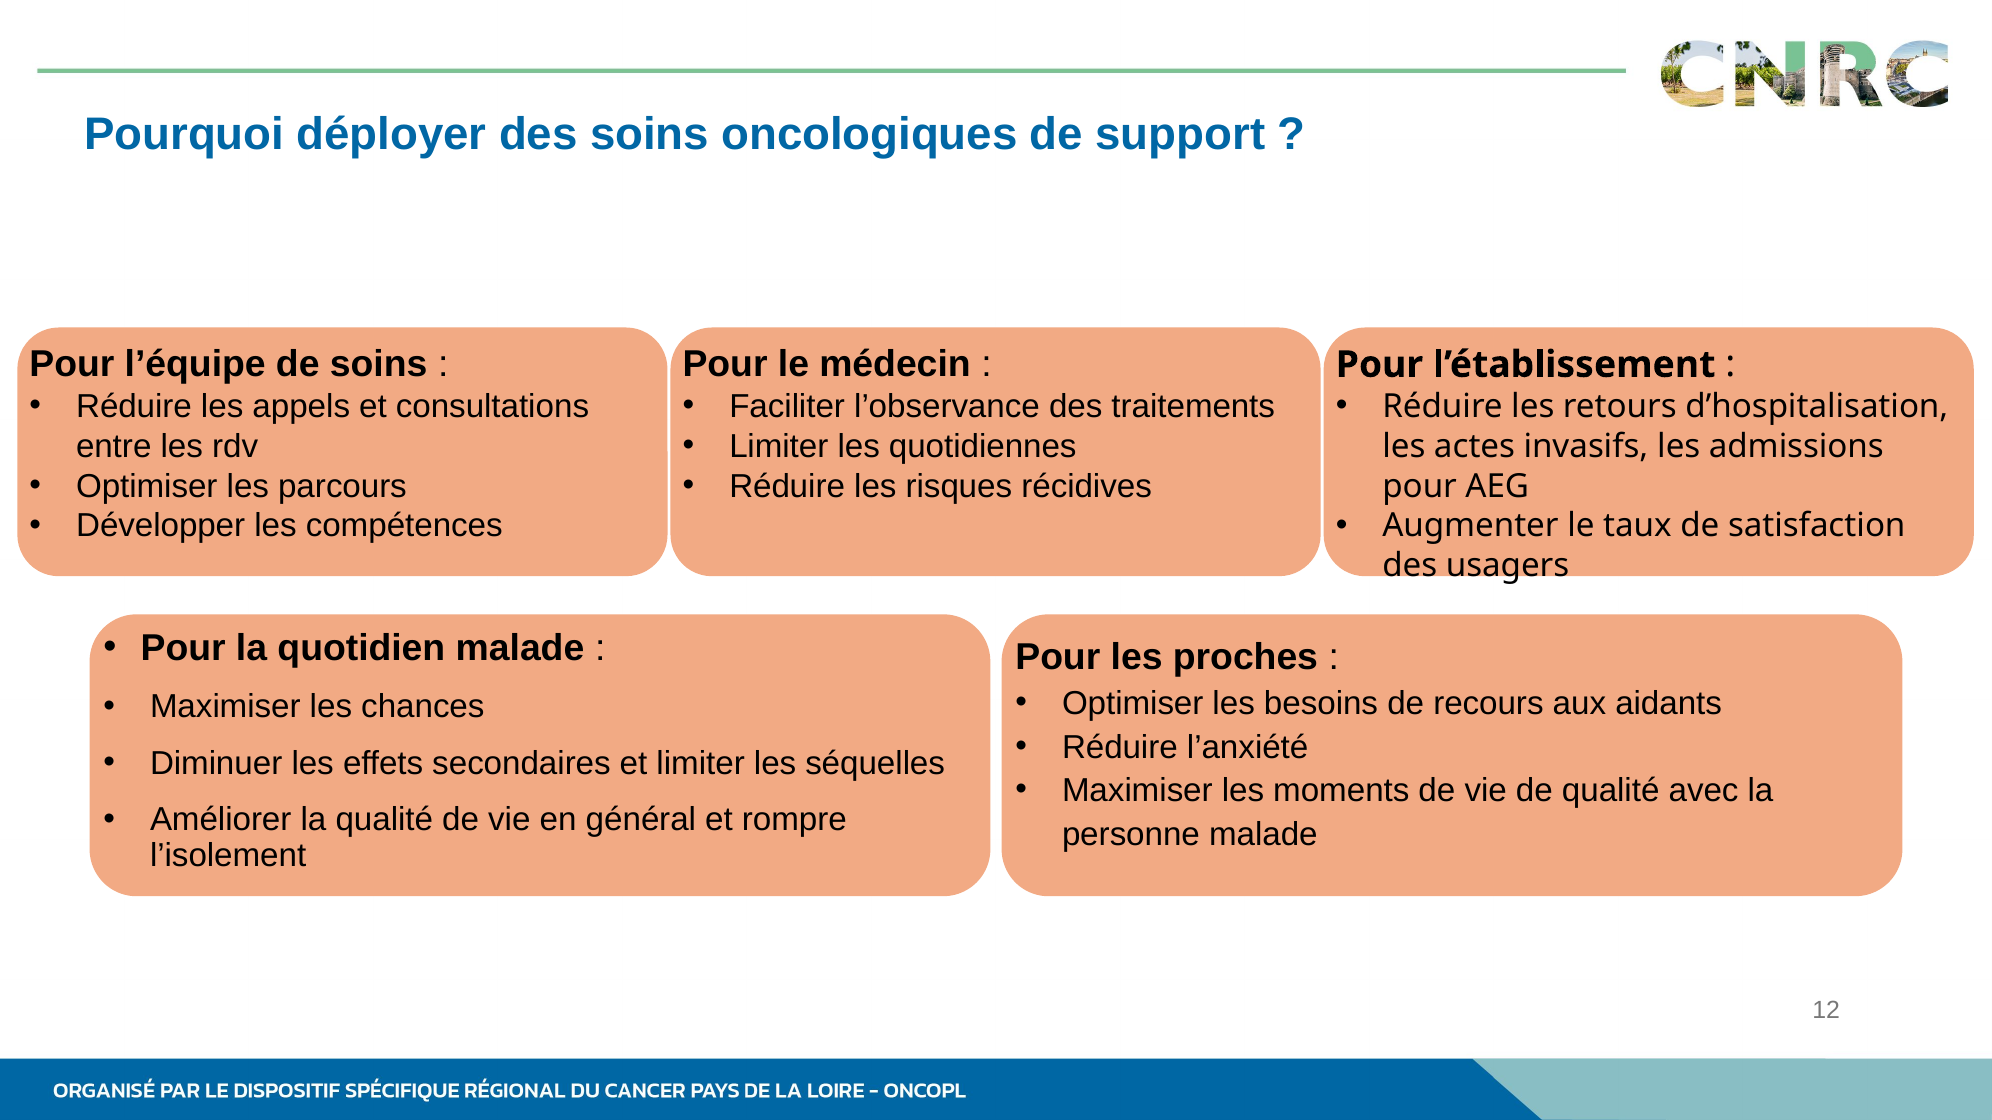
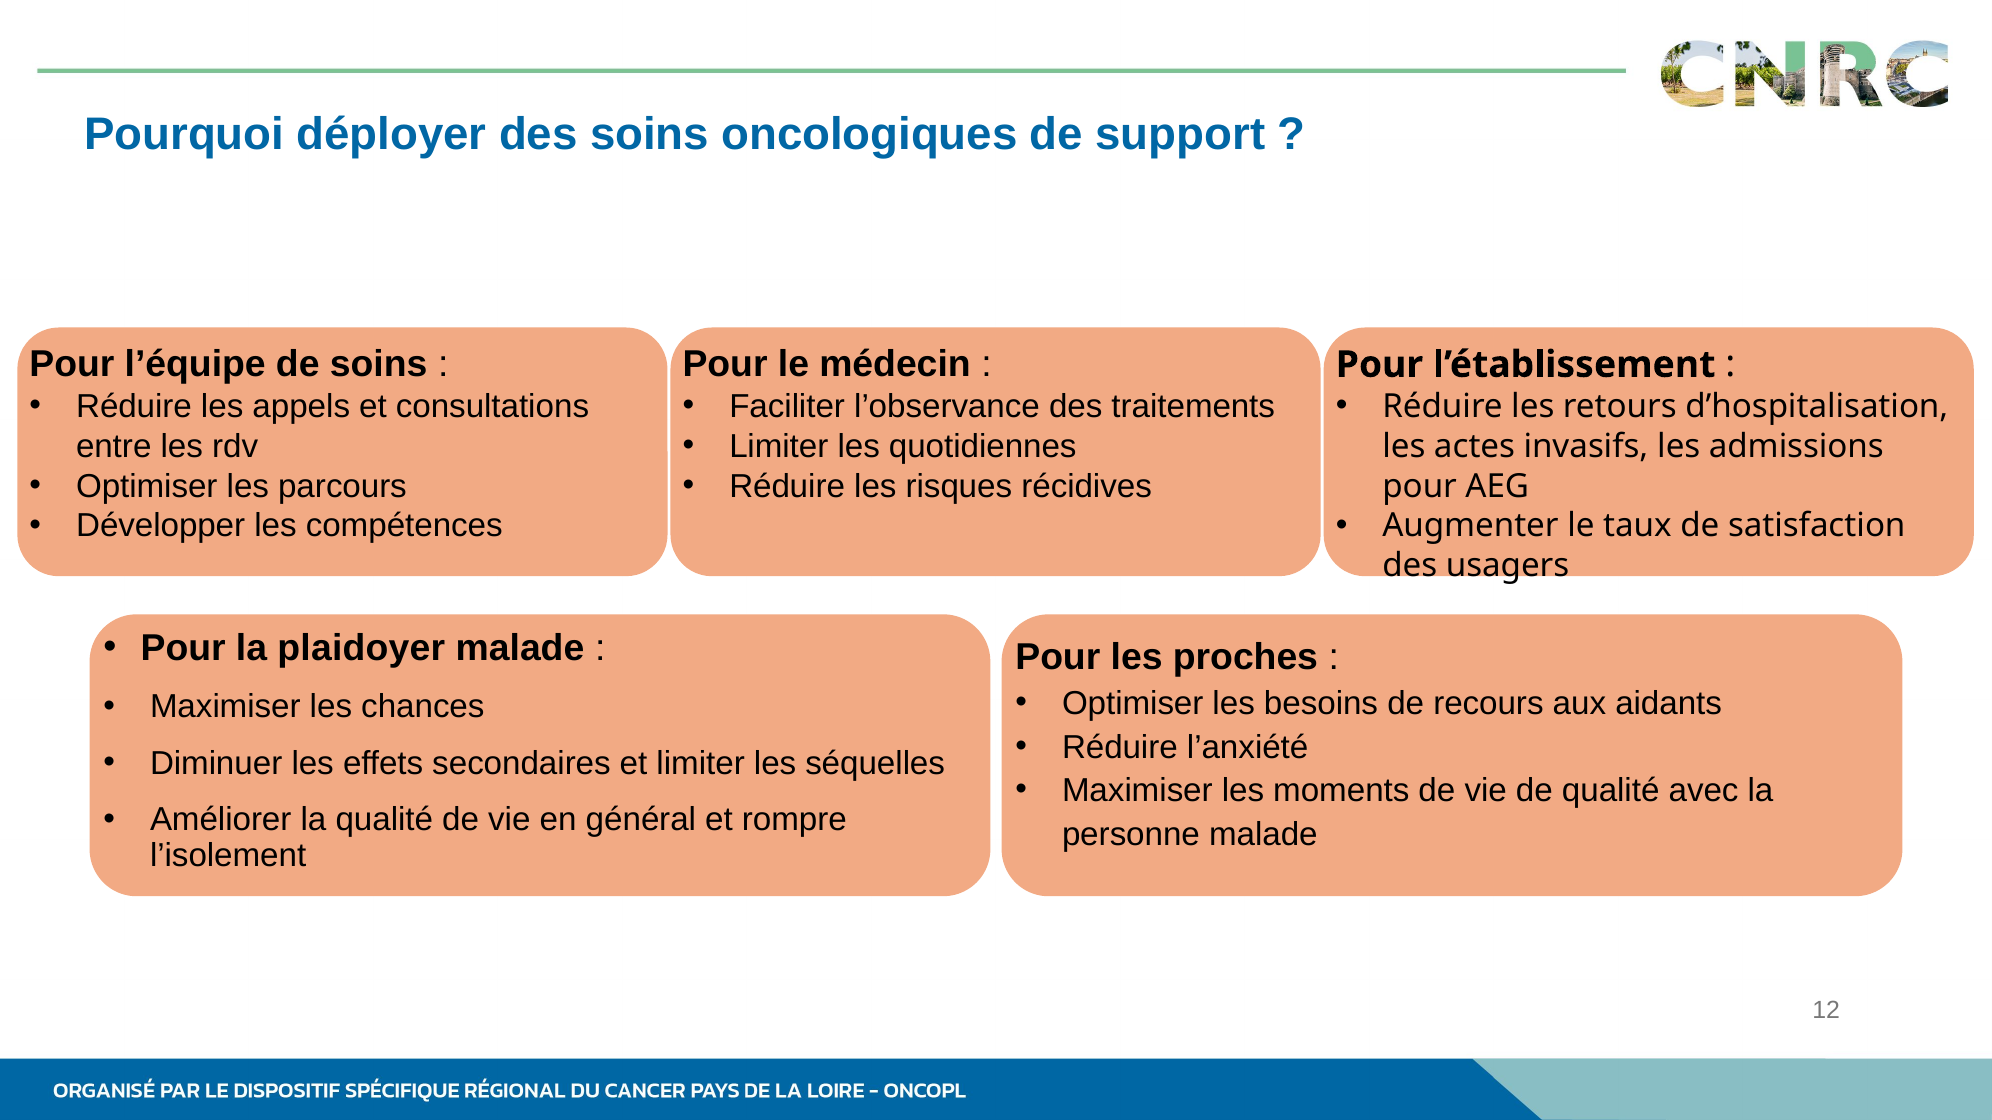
quotidien: quotidien -> plaidoyer (361, 648)
